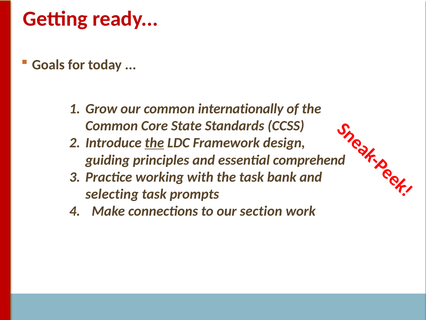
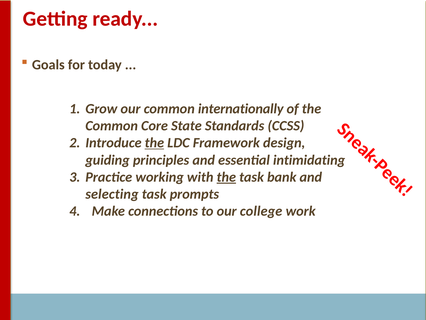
comprehend: comprehend -> intimidating (309, 160)
the underline: none -> present (226, 177)
section: section -> college (261, 211)
